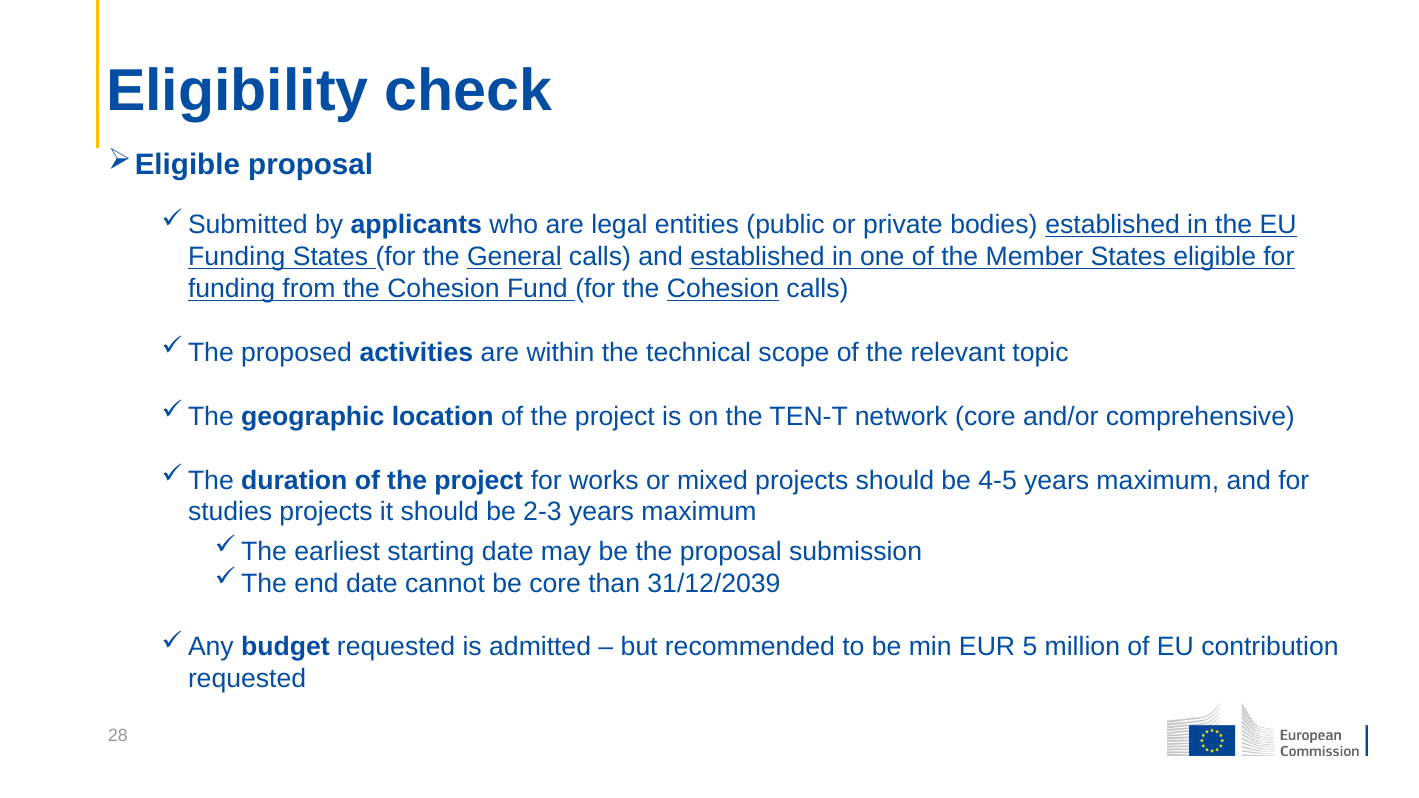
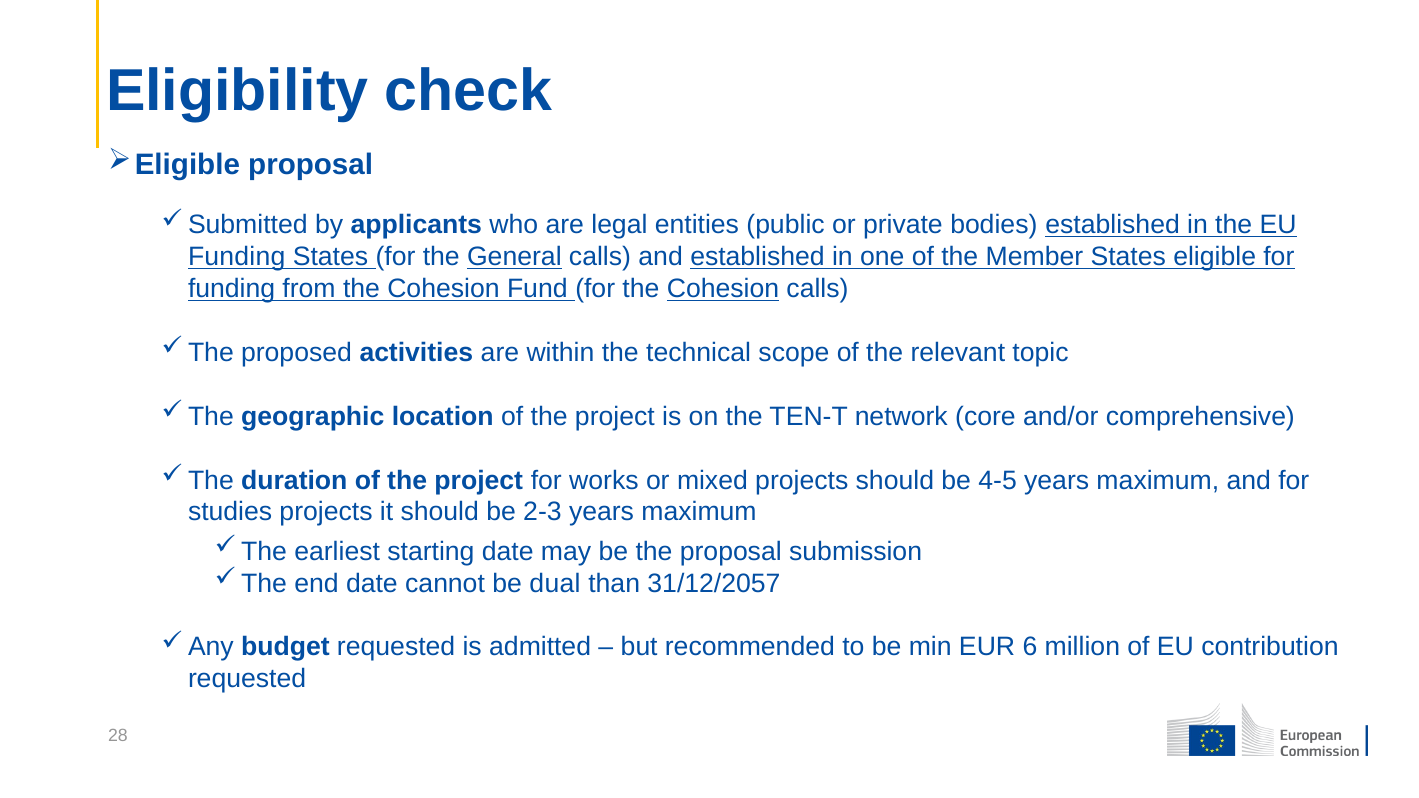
be core: core -> dual (555, 584)
31/12/2039: 31/12/2039 -> 31/12/2057 (714, 584)
5: 5 -> 6 (1030, 647)
